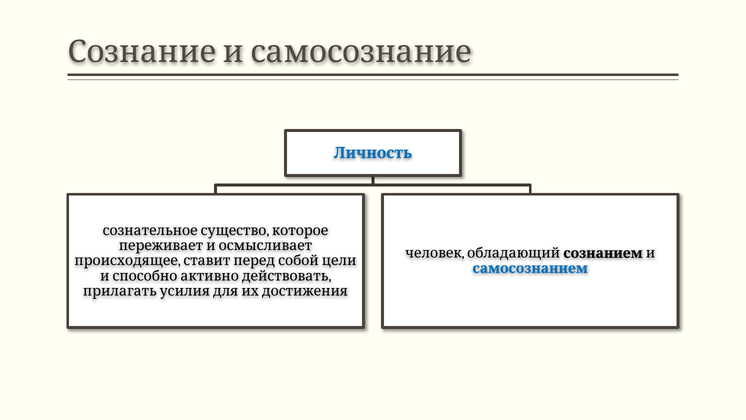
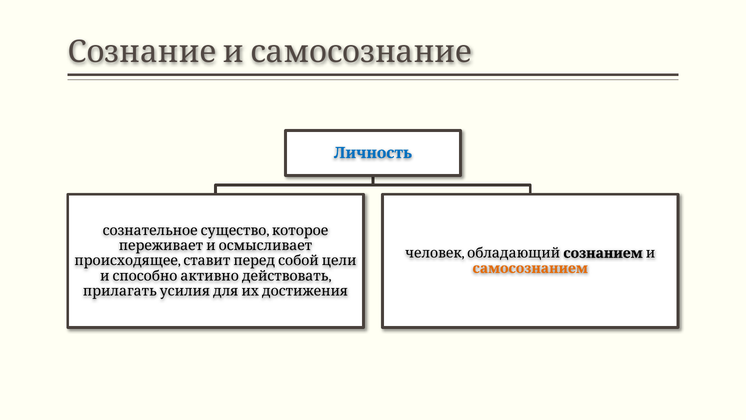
самосознанием colour: blue -> orange (530, 268)
